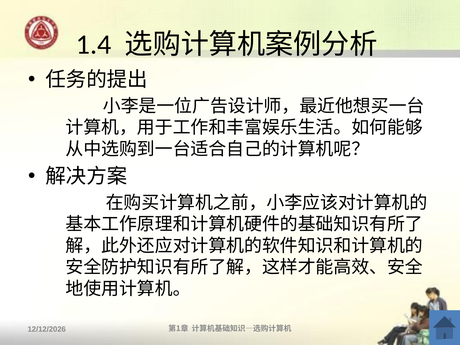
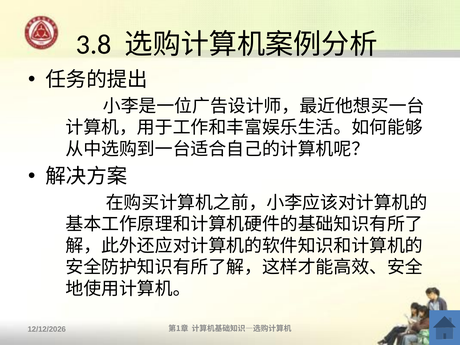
1.4: 1.4 -> 3.8 (94, 45)
